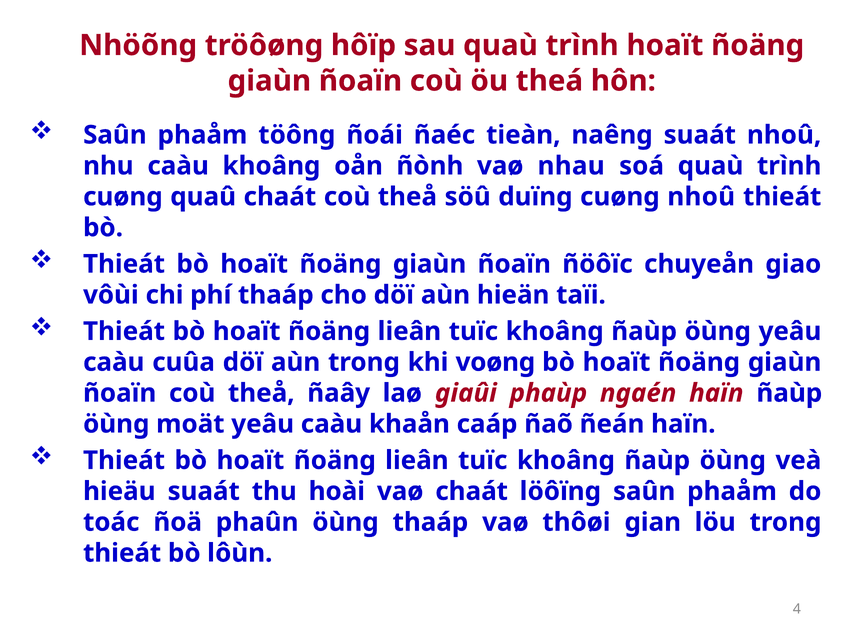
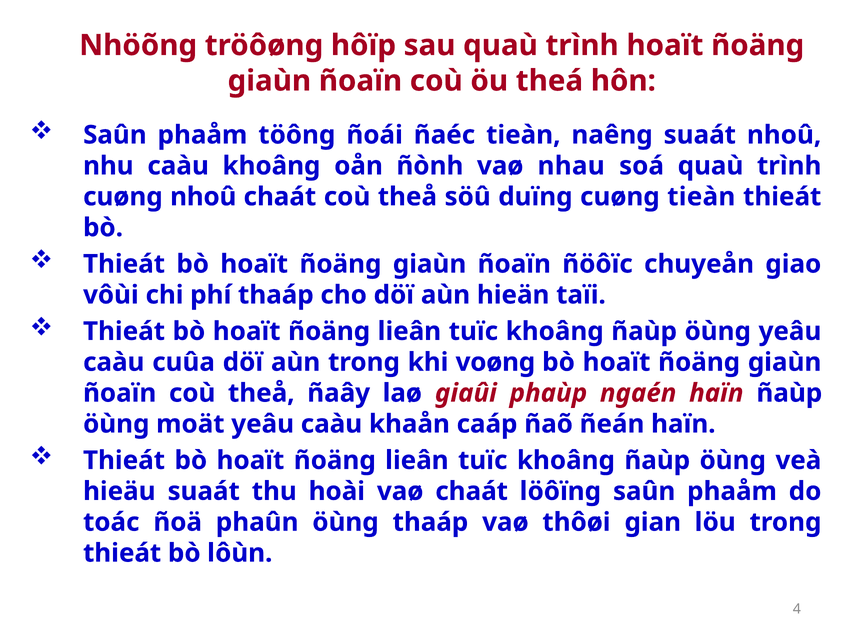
cuøng quaû: quaû -> nhoû (203, 197)
cuøng nhoû: nhoû -> tieàn (701, 197)
